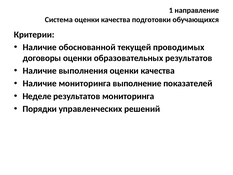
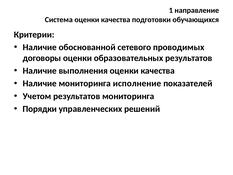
текущей: текущей -> сетевого (134, 47)
выполнение: выполнение -> исполнение (137, 83)
Неделе: Неделе -> Учетом (37, 96)
